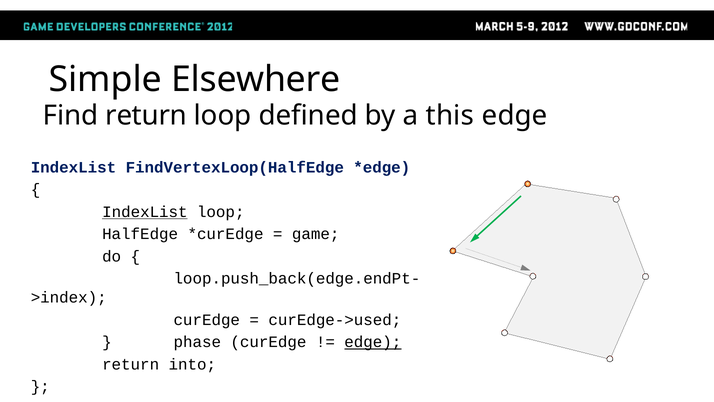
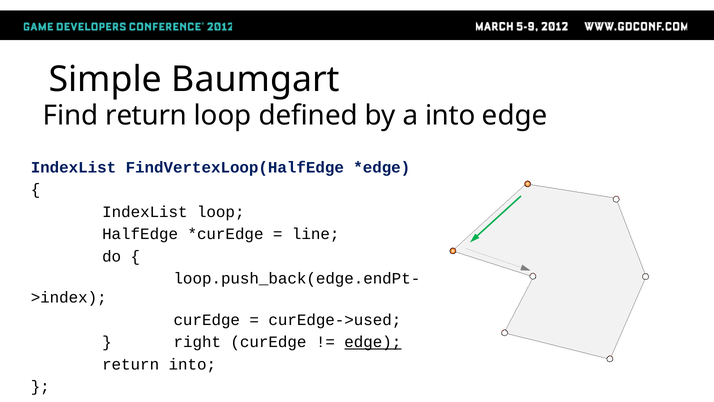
Elsewhere: Elsewhere -> Baumgart (256, 79)
a this: this -> into (450, 116)
IndexList underline: present -> none (145, 212)
game: game -> line (316, 234)
phase: phase -> right (197, 342)
